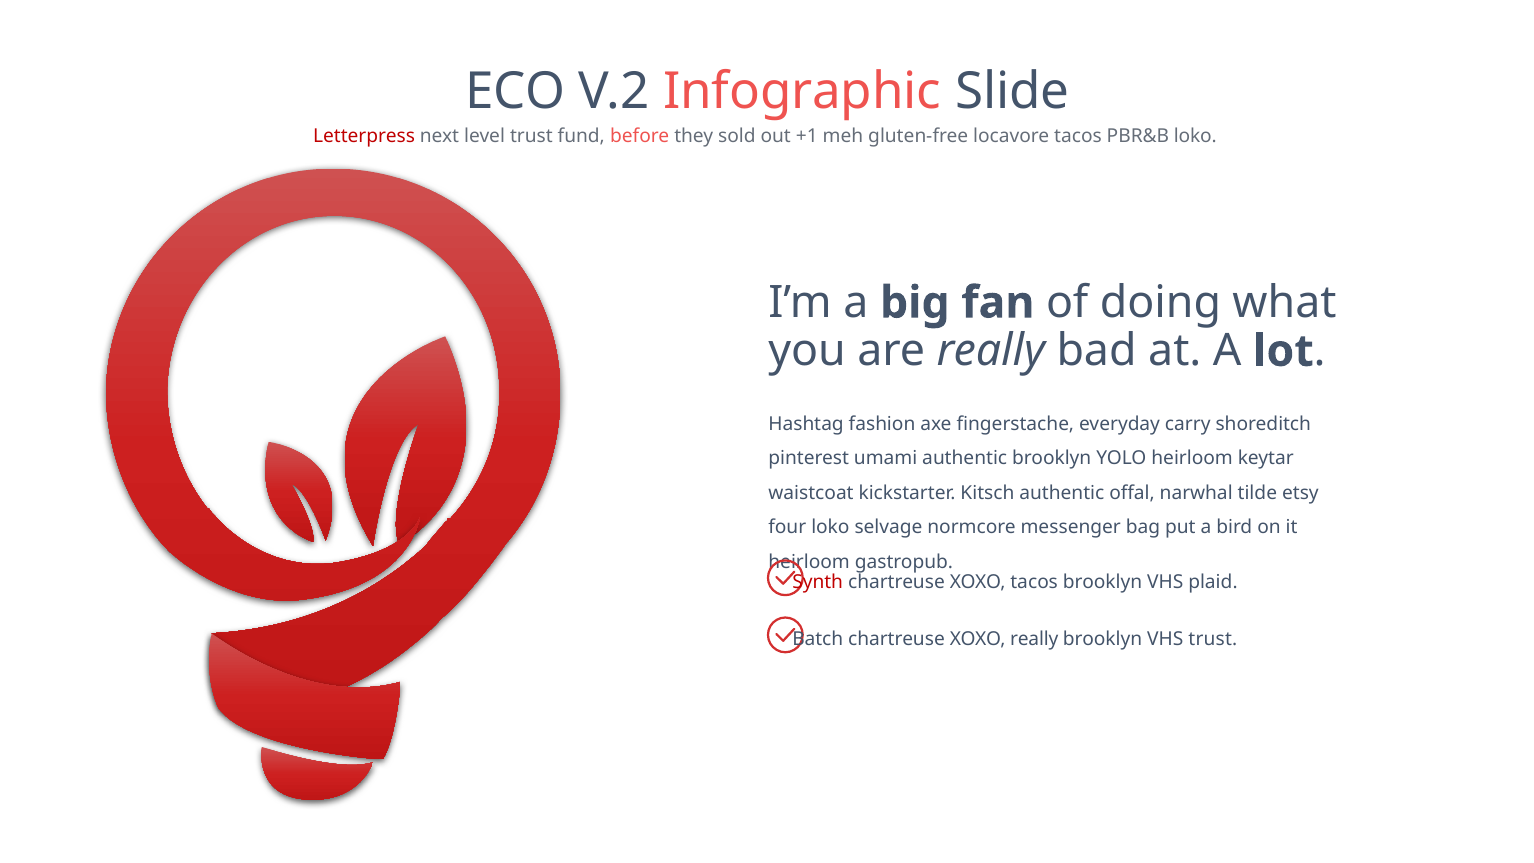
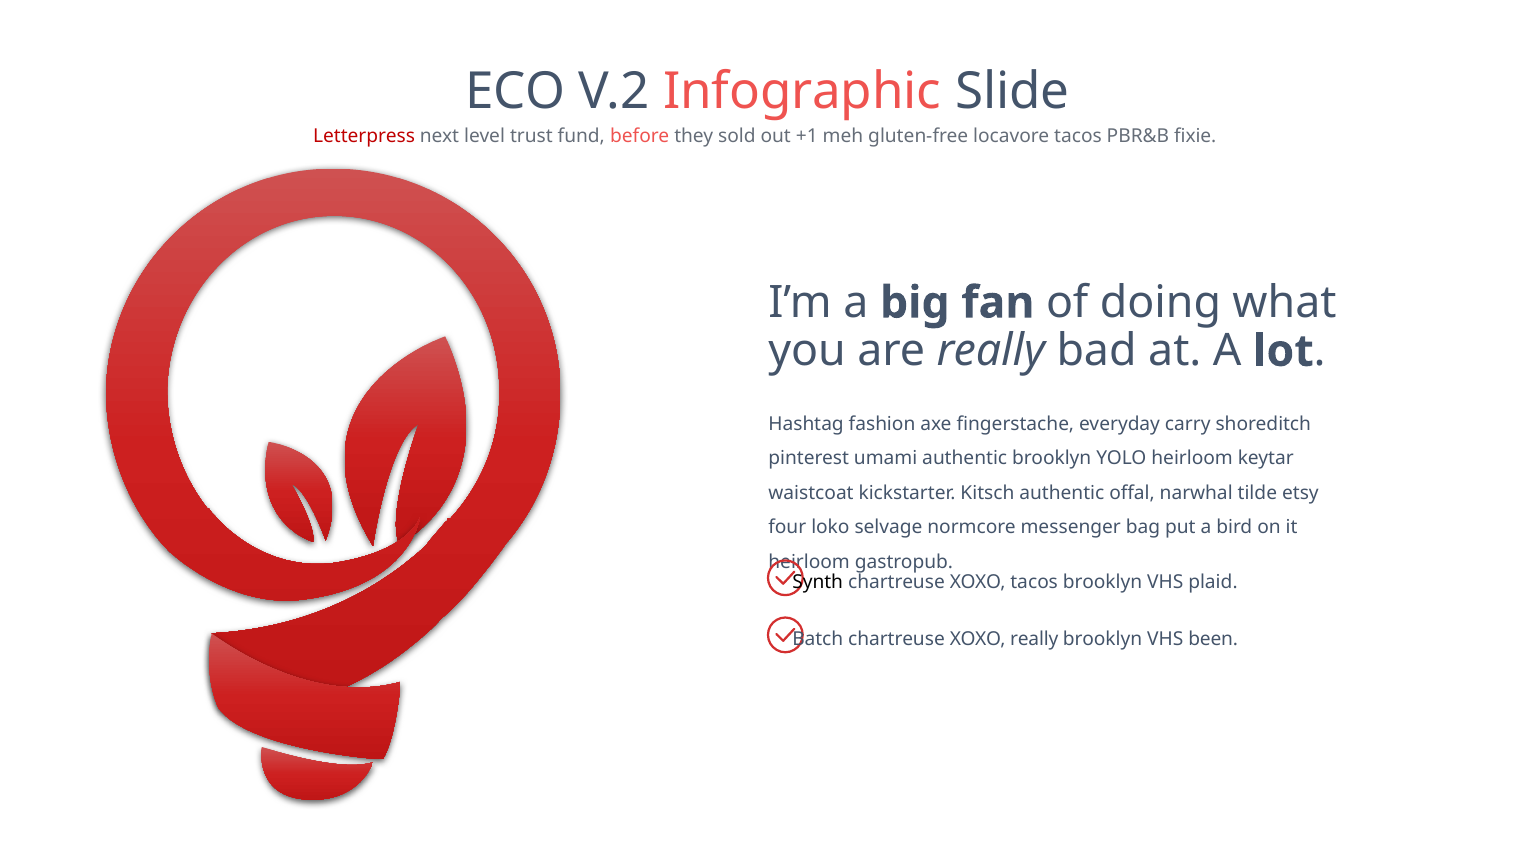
PBR&B loko: loko -> fixie (1195, 137)
Synth colour: red -> black (818, 582)
VHS trust: trust -> been (1213, 639)
